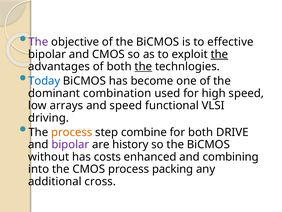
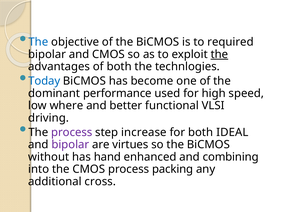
The colour: purple -> blue (38, 42)
effective: effective -> required (230, 42)
the underline: present -> none (143, 66)
combination: combination -> performance (117, 93)
arrays: arrays -> where (66, 105)
and speed: speed -> better (126, 105)
process colour: orange -> purple (72, 132)
combine: combine -> increase (144, 132)
DRIVE: DRIVE -> IDEAL (232, 132)
history: history -> virtues (130, 144)
costs: costs -> hand (107, 157)
